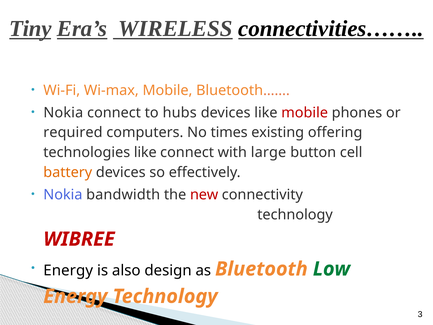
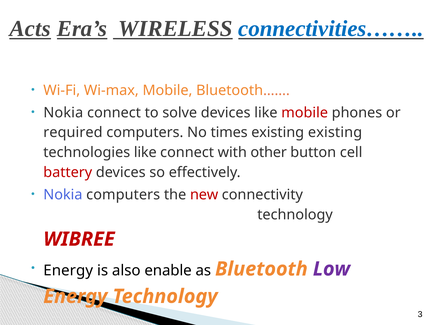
Tiny: Tiny -> Acts (30, 29)
connectivities…… colour: black -> blue (331, 29)
hubs: hubs -> solve (180, 113)
existing offering: offering -> existing (335, 132)
large: large -> other (269, 152)
battery colour: orange -> red (68, 172)
Nokia bandwidth: bandwidth -> computers (123, 195)
design: design -> enable (168, 270)
Low colour: green -> purple (331, 269)
